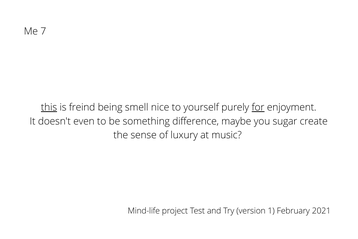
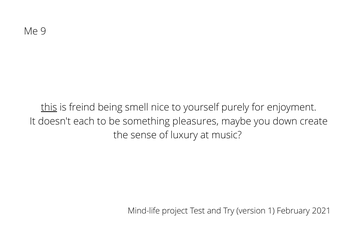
7: 7 -> 9 (43, 31)
for underline: present -> none (258, 107)
even: even -> each (84, 121)
difference: difference -> pleasures (196, 121)
sugar: sugar -> down (285, 121)
